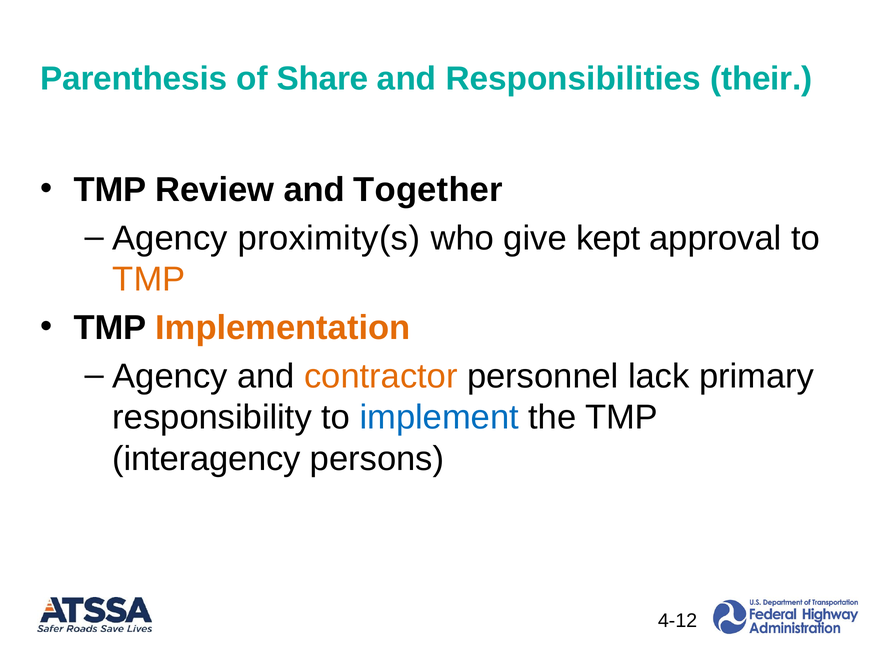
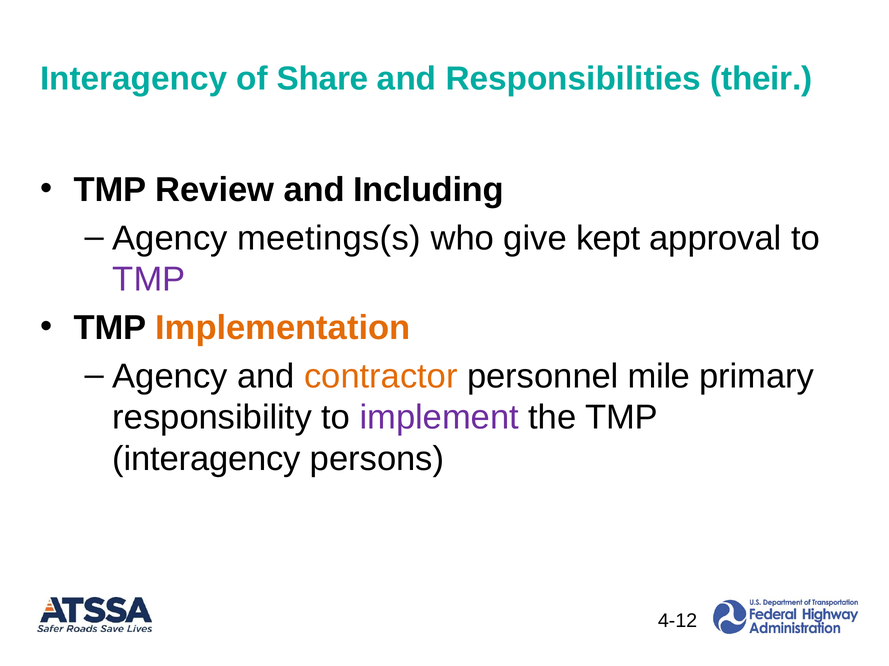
Parenthesis: Parenthesis -> Interagency (134, 79)
Together: Together -> Including (428, 190)
proximity(s: proximity(s -> meetings(s (329, 238)
TMP colour: orange -> purple (149, 280)
lack: lack -> mile (659, 377)
implement colour: blue -> purple (439, 418)
